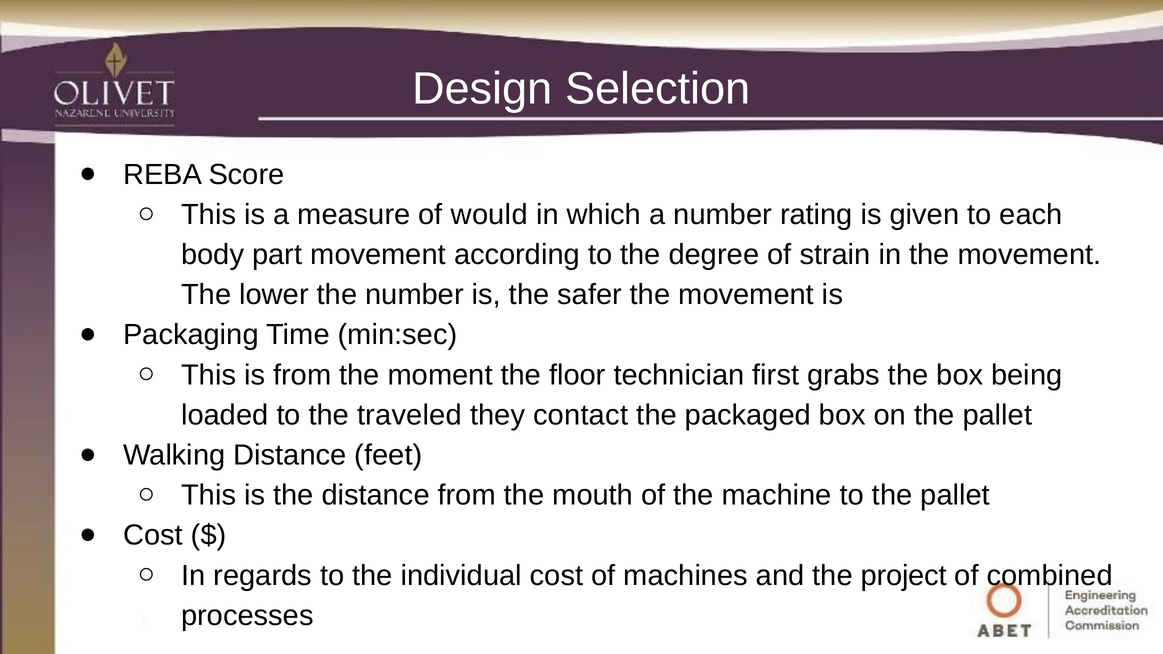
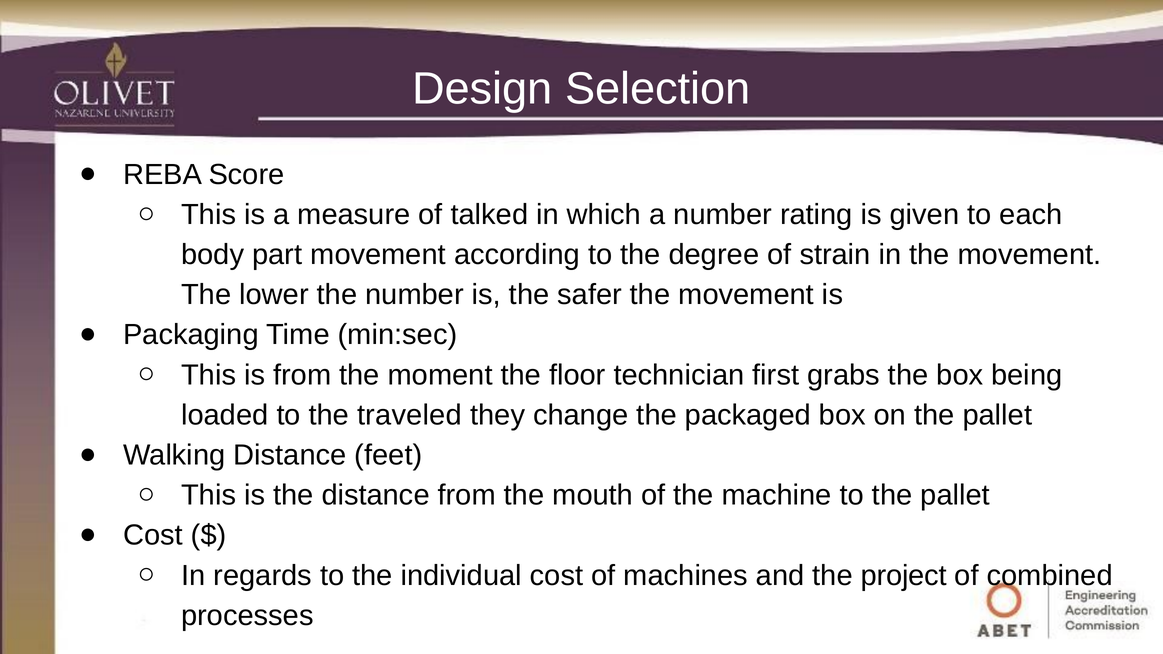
would: would -> talked (489, 215)
contact: contact -> change (581, 415)
